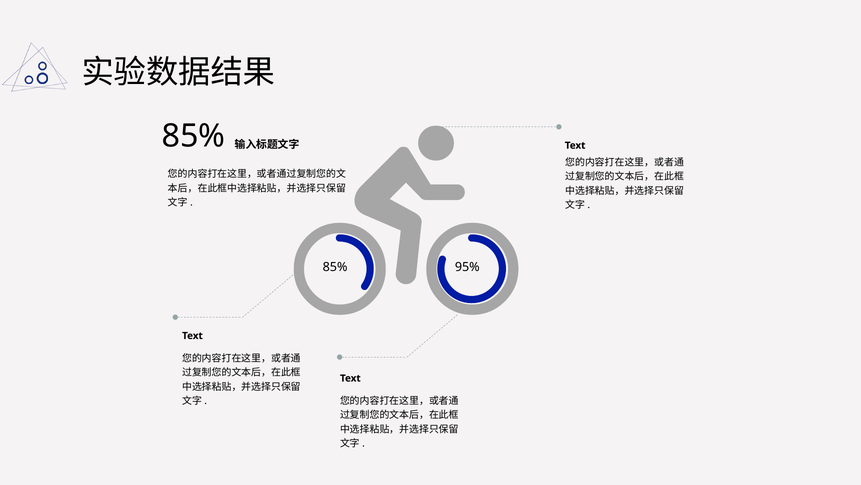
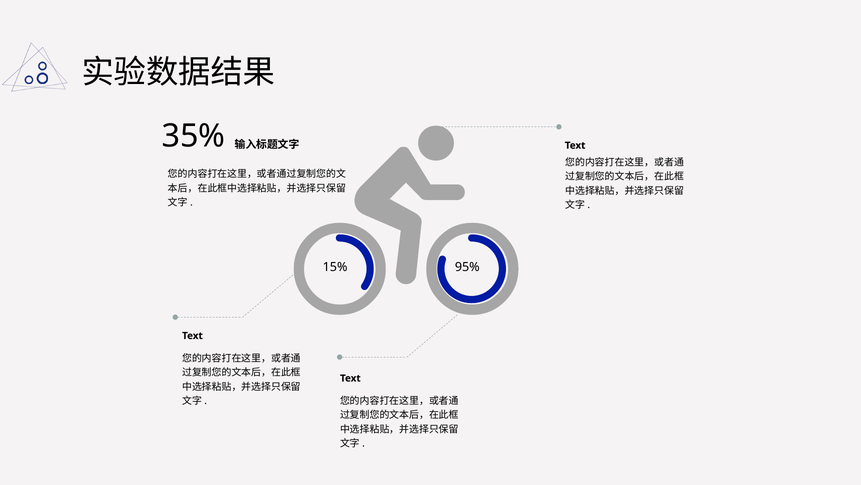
85%: 85% -> 35% (193, 136)
85%: 85% -> 15% (335, 267)
